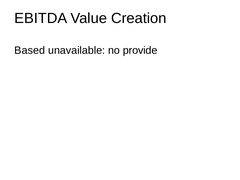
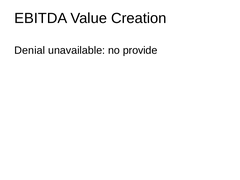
Based: Based -> Denial (30, 50)
